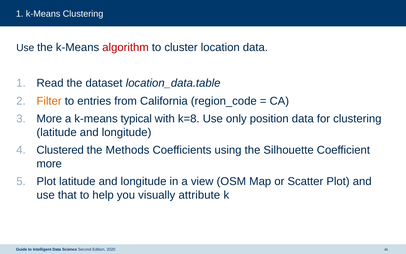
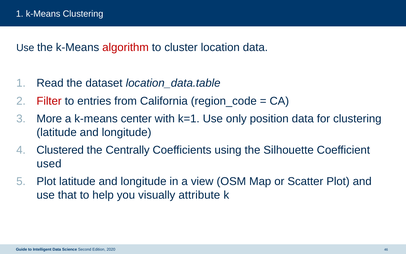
Filter colour: orange -> red (49, 101)
typical: typical -> center (136, 119)
k=8: k=8 -> k=1 (189, 119)
Methods: Methods -> Centrally (128, 150)
more: more -> used (49, 163)
